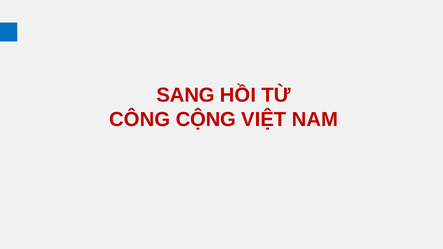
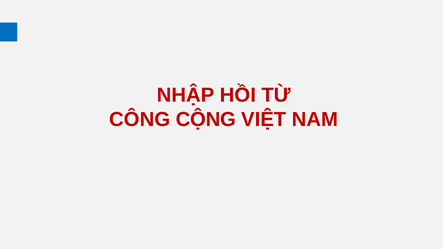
SANG: SANG -> NHẬP (186, 95)
